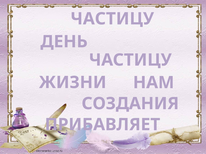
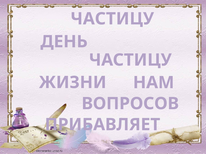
СОЗДАНИЯ: СОЗДАНИЯ -> ВОПРОСОВ (130, 104)
